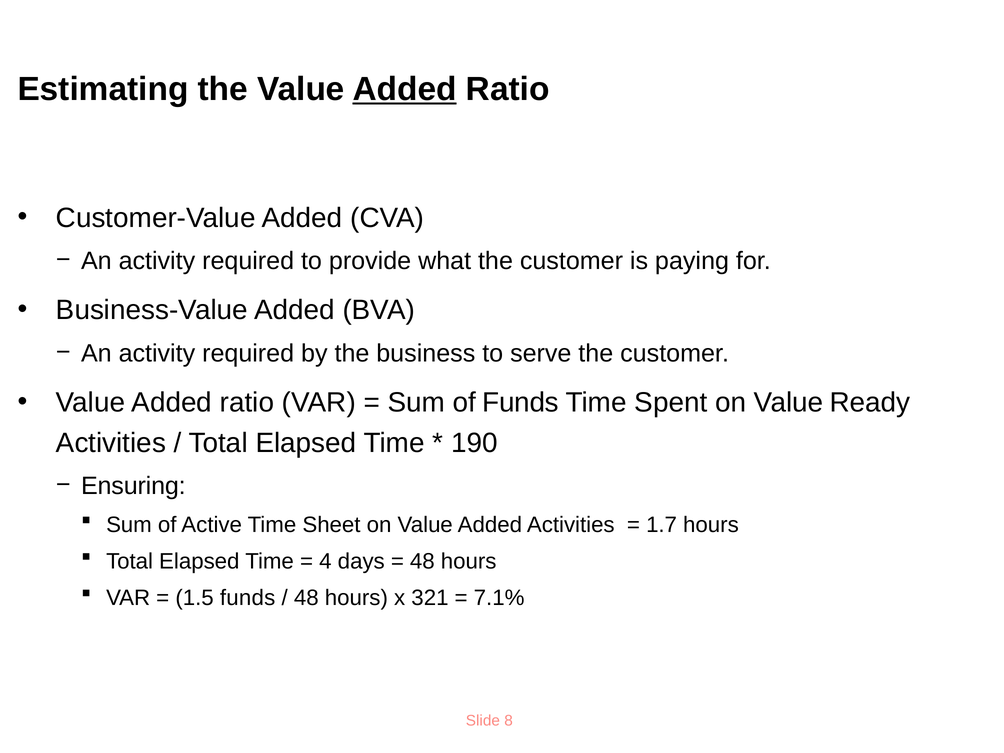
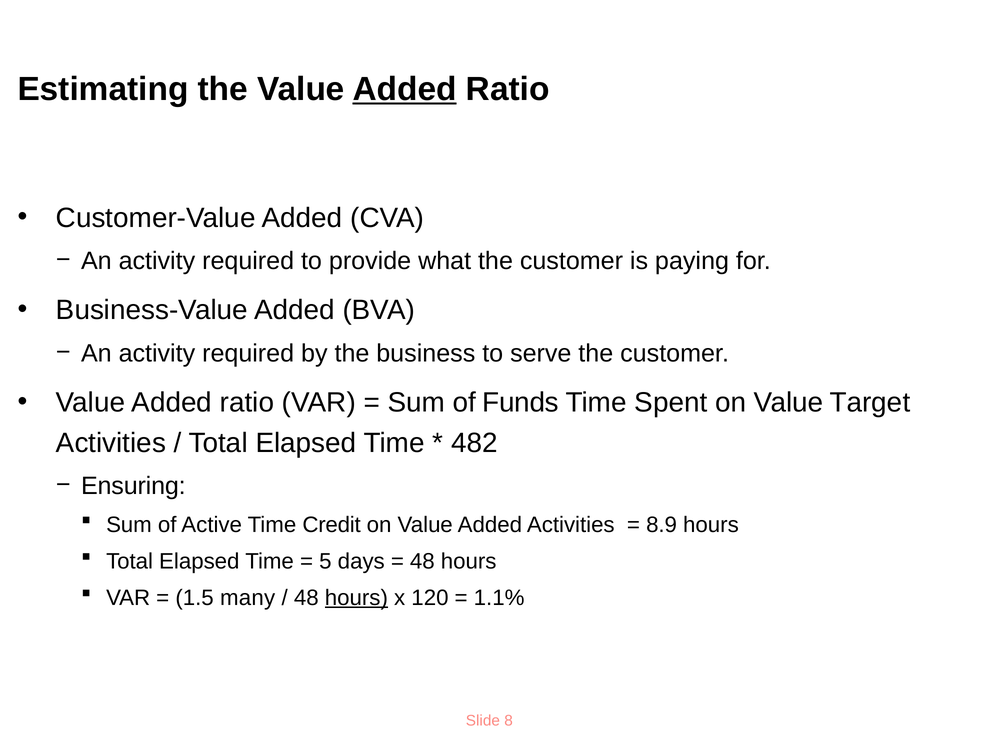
Ready: Ready -> Target (870, 403)
190: 190 -> 482 (474, 443)
Sheet: Sheet -> Credit (332, 525)
1.7: 1.7 -> 8.9 (662, 525)
4: 4 -> 5 (325, 561)
1.5 funds: funds -> many (248, 598)
hours underline: none -> present (356, 598)
321: 321 -> 120 (430, 598)
7.1%: 7.1% -> 1.1% (499, 598)
